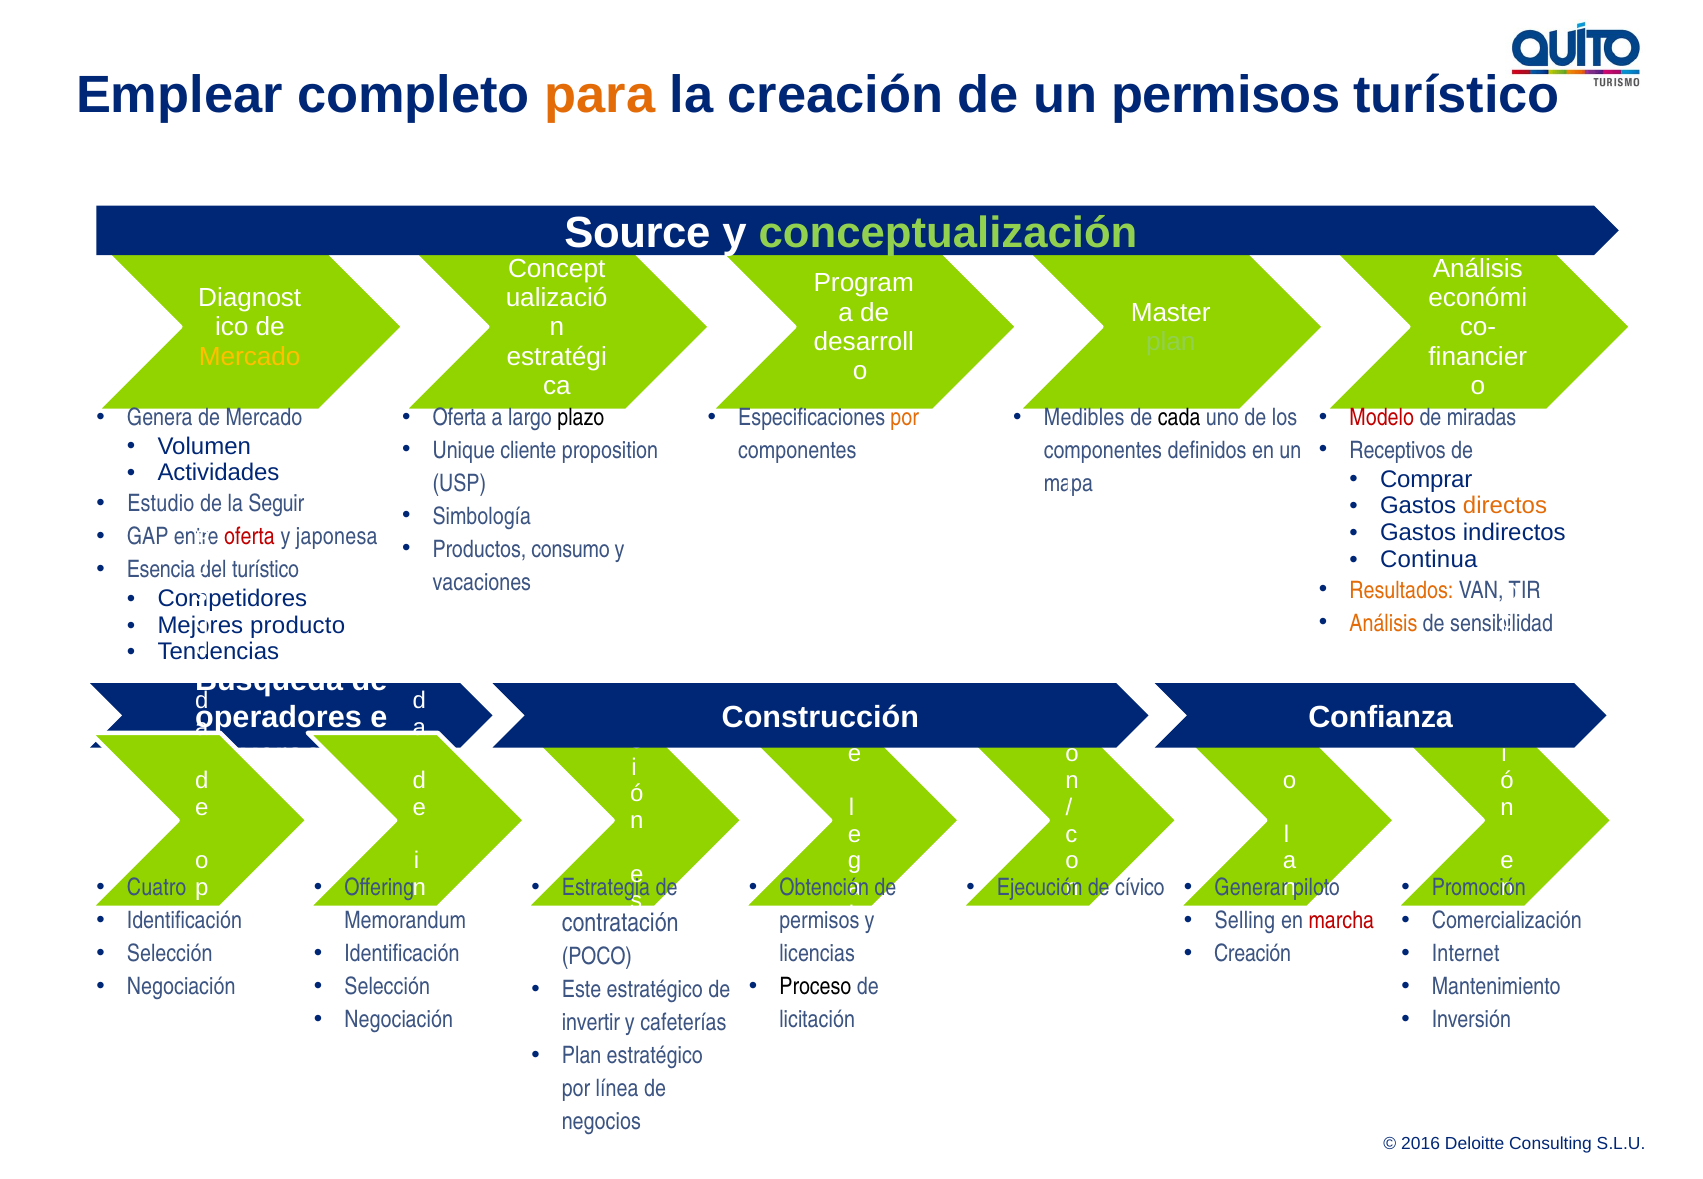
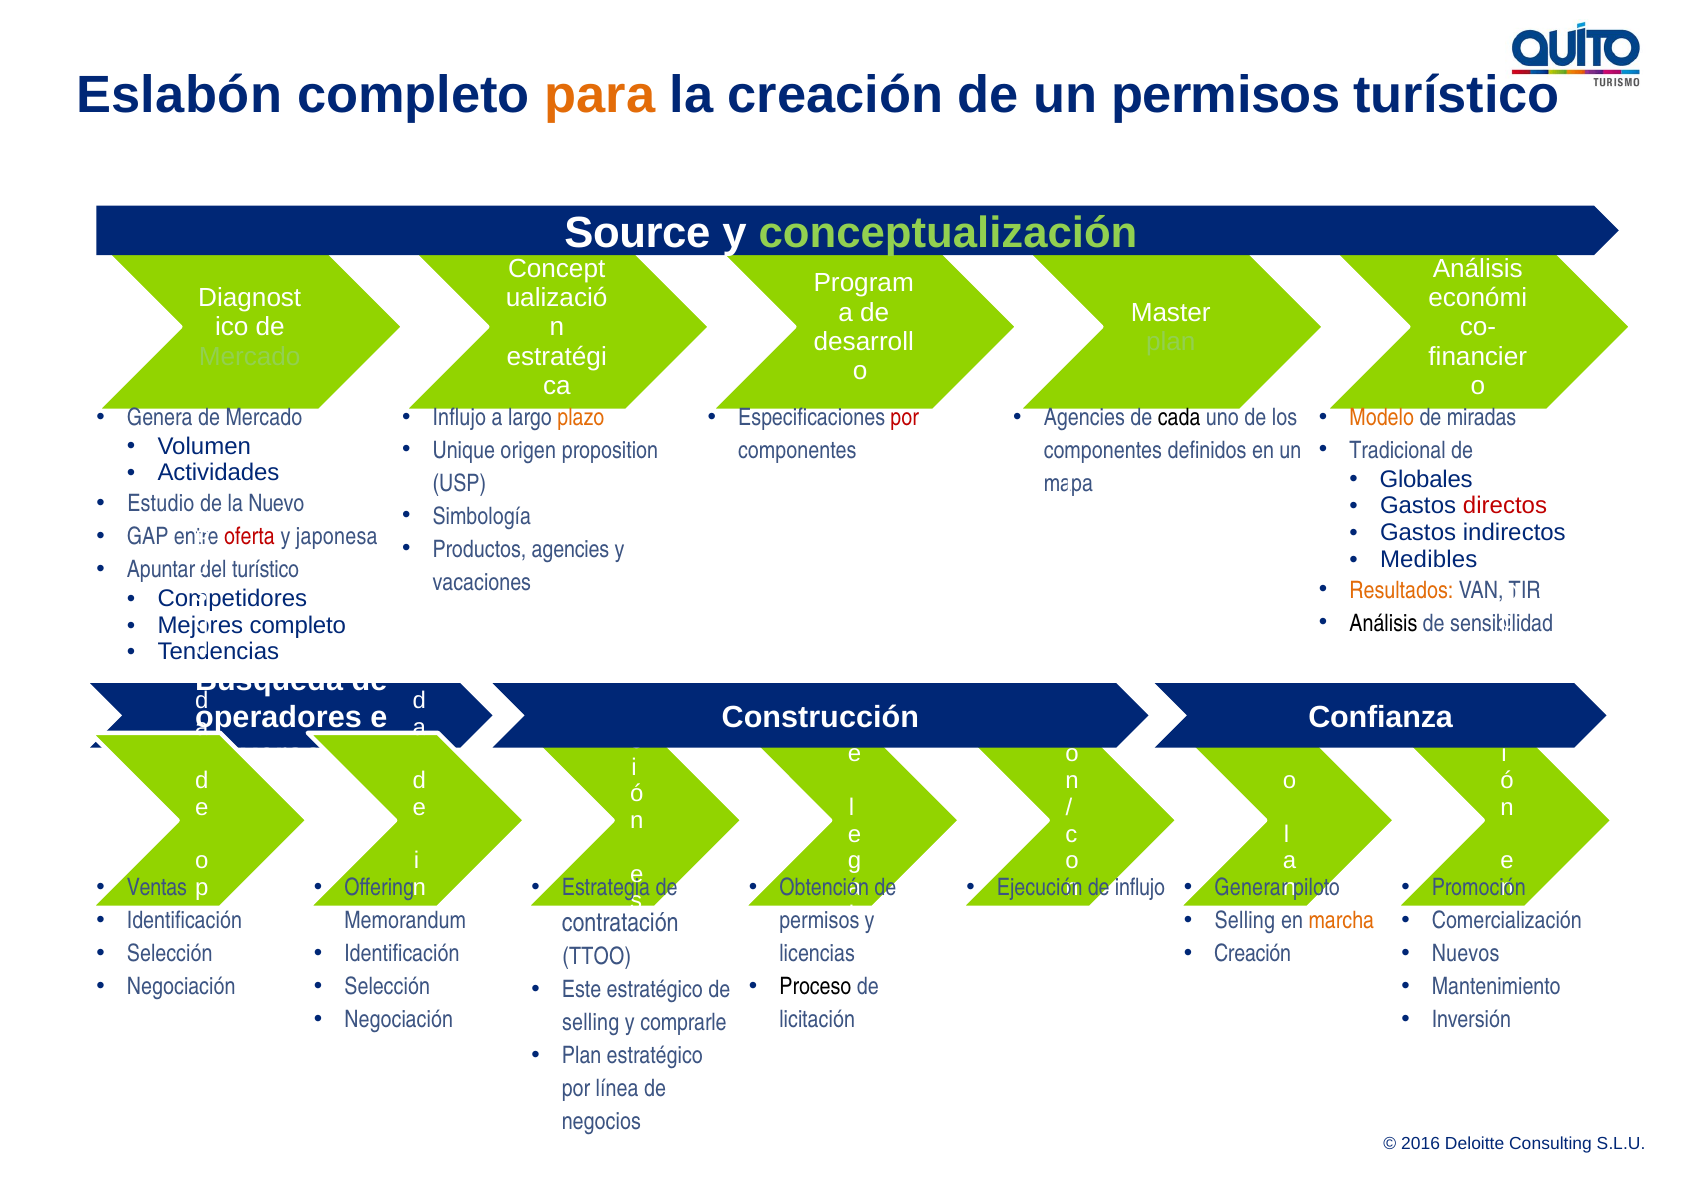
Emplear: Emplear -> Eslabón (179, 95)
Mercado colour: yellow -> light green (250, 357)
Oferta: Oferta -> Influjo (459, 418)
plazo colour: black -> orange (581, 418)
por colour: orange -> red (905, 418)
Medibles: Medibles -> Agencies (1084, 418)
Modelo colour: red -> orange (1382, 418)
cliente: cliente -> origen (528, 451)
Receptivos: Receptivos -> Tradicional (1398, 451)
Comprar: Comprar -> Globales (1426, 479)
Seguir: Seguir -> Nuevo (276, 504)
directos colour: orange -> red (1505, 506)
Productos consumo: consumo -> agencies (570, 550)
Continua: Continua -> Medibles (1429, 559)
Esencia: Esencia -> Apuntar (161, 570)
Análisis colour: orange -> black (1383, 623)
producto: producto -> completo (298, 625)
Cuatro: Cuatro -> Ventas (157, 888)
de cívico: cívico -> influjo (1140, 888)
marcha colour: red -> orange (1341, 921)
Internet: Internet -> Nuevos (1466, 954)
POCO: POCO -> TTOO (597, 957)
invertir: invertir -> selling (591, 1023)
cafeterías: cafeterías -> comprarle (683, 1023)
